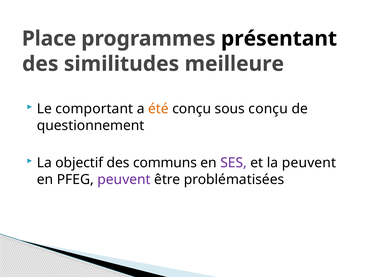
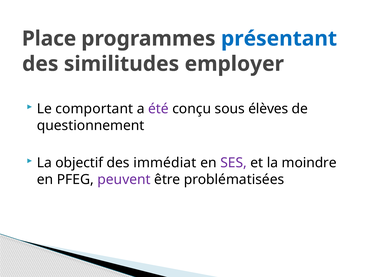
présentant colour: black -> blue (279, 39)
meilleure: meilleure -> employer (234, 64)
été colour: orange -> purple (158, 109)
sous conçu: conçu -> élèves (268, 109)
communs: communs -> immédiat (165, 163)
la peuvent: peuvent -> moindre (309, 163)
